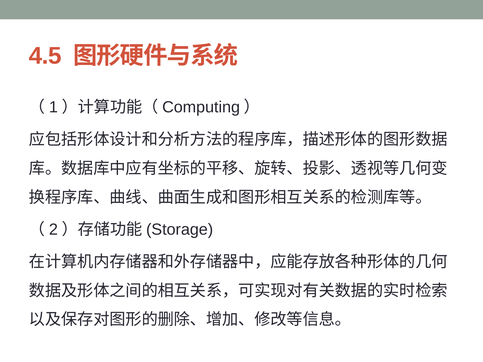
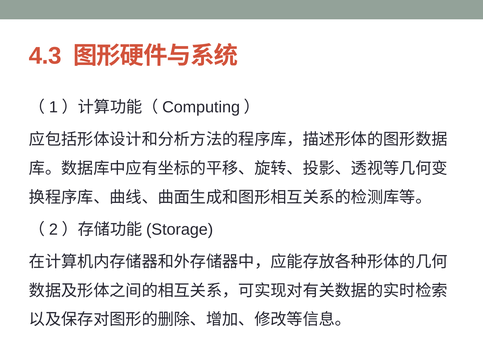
4.5: 4.5 -> 4.3 (45, 56)
